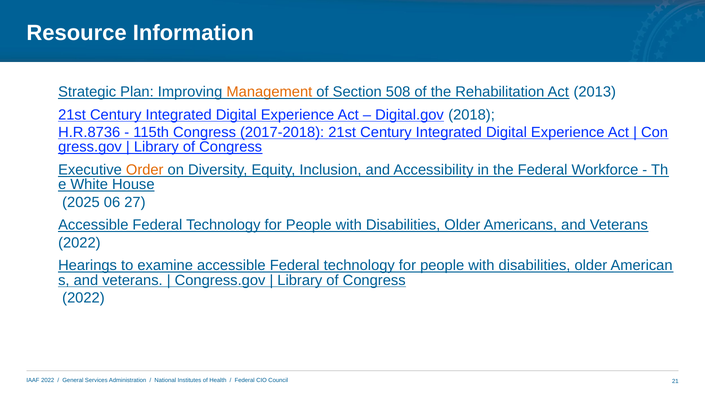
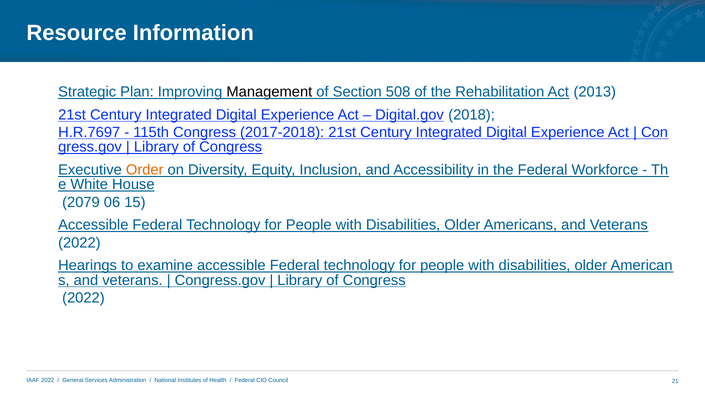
Management colour: orange -> black (269, 92)
H.R.8736: H.R.8736 -> H.R.7697 (89, 132)
2025: 2025 -> 2079 (81, 202)
27: 27 -> 15 (135, 202)
